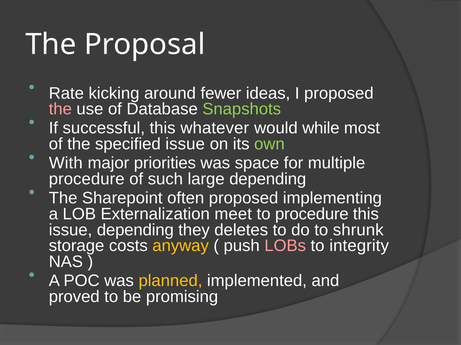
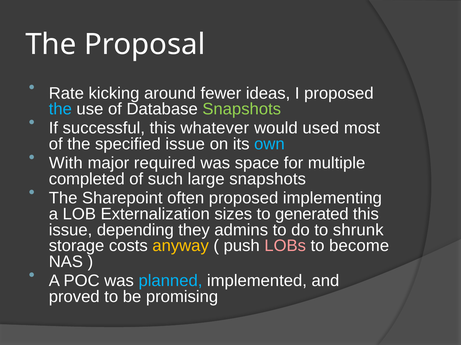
the colour: pink -> light blue (60, 109)
while: while -> used (321, 128)
own colour: light green -> light blue (269, 144)
priorities: priorities -> required (165, 163)
procedure: procedure -> completed (87, 179)
large depending: depending -> snapshots (268, 179)
meet: meet -> sizes (233, 214)
to procedure: procedure -> generated (312, 214)
deletes: deletes -> admins (241, 230)
integrity: integrity -> become (359, 246)
planned colour: yellow -> light blue (170, 281)
